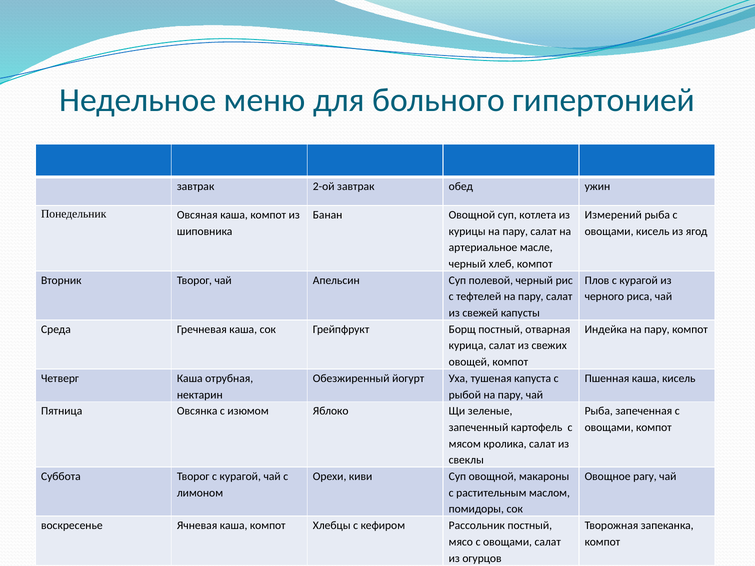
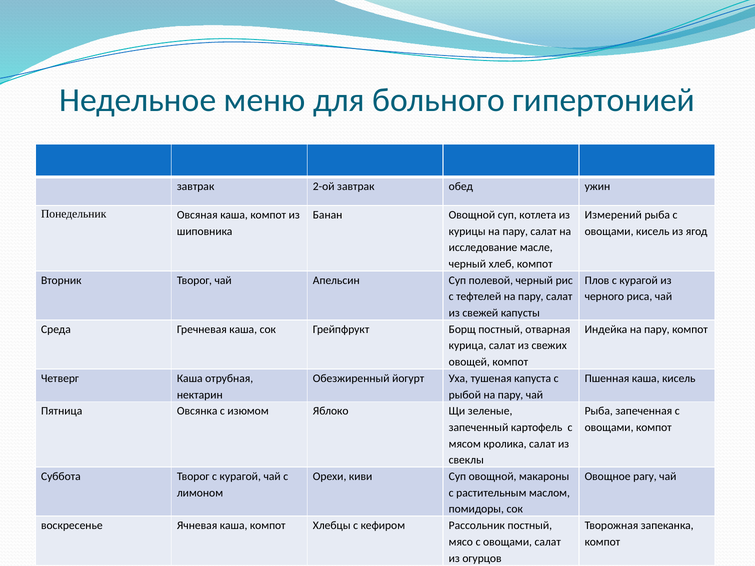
артериальное: артериальное -> исследование (483, 248)
